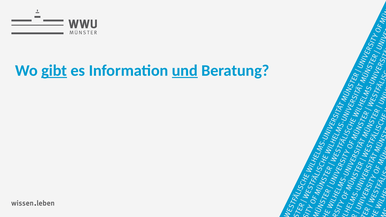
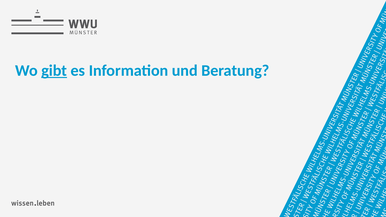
und underline: present -> none (185, 71)
